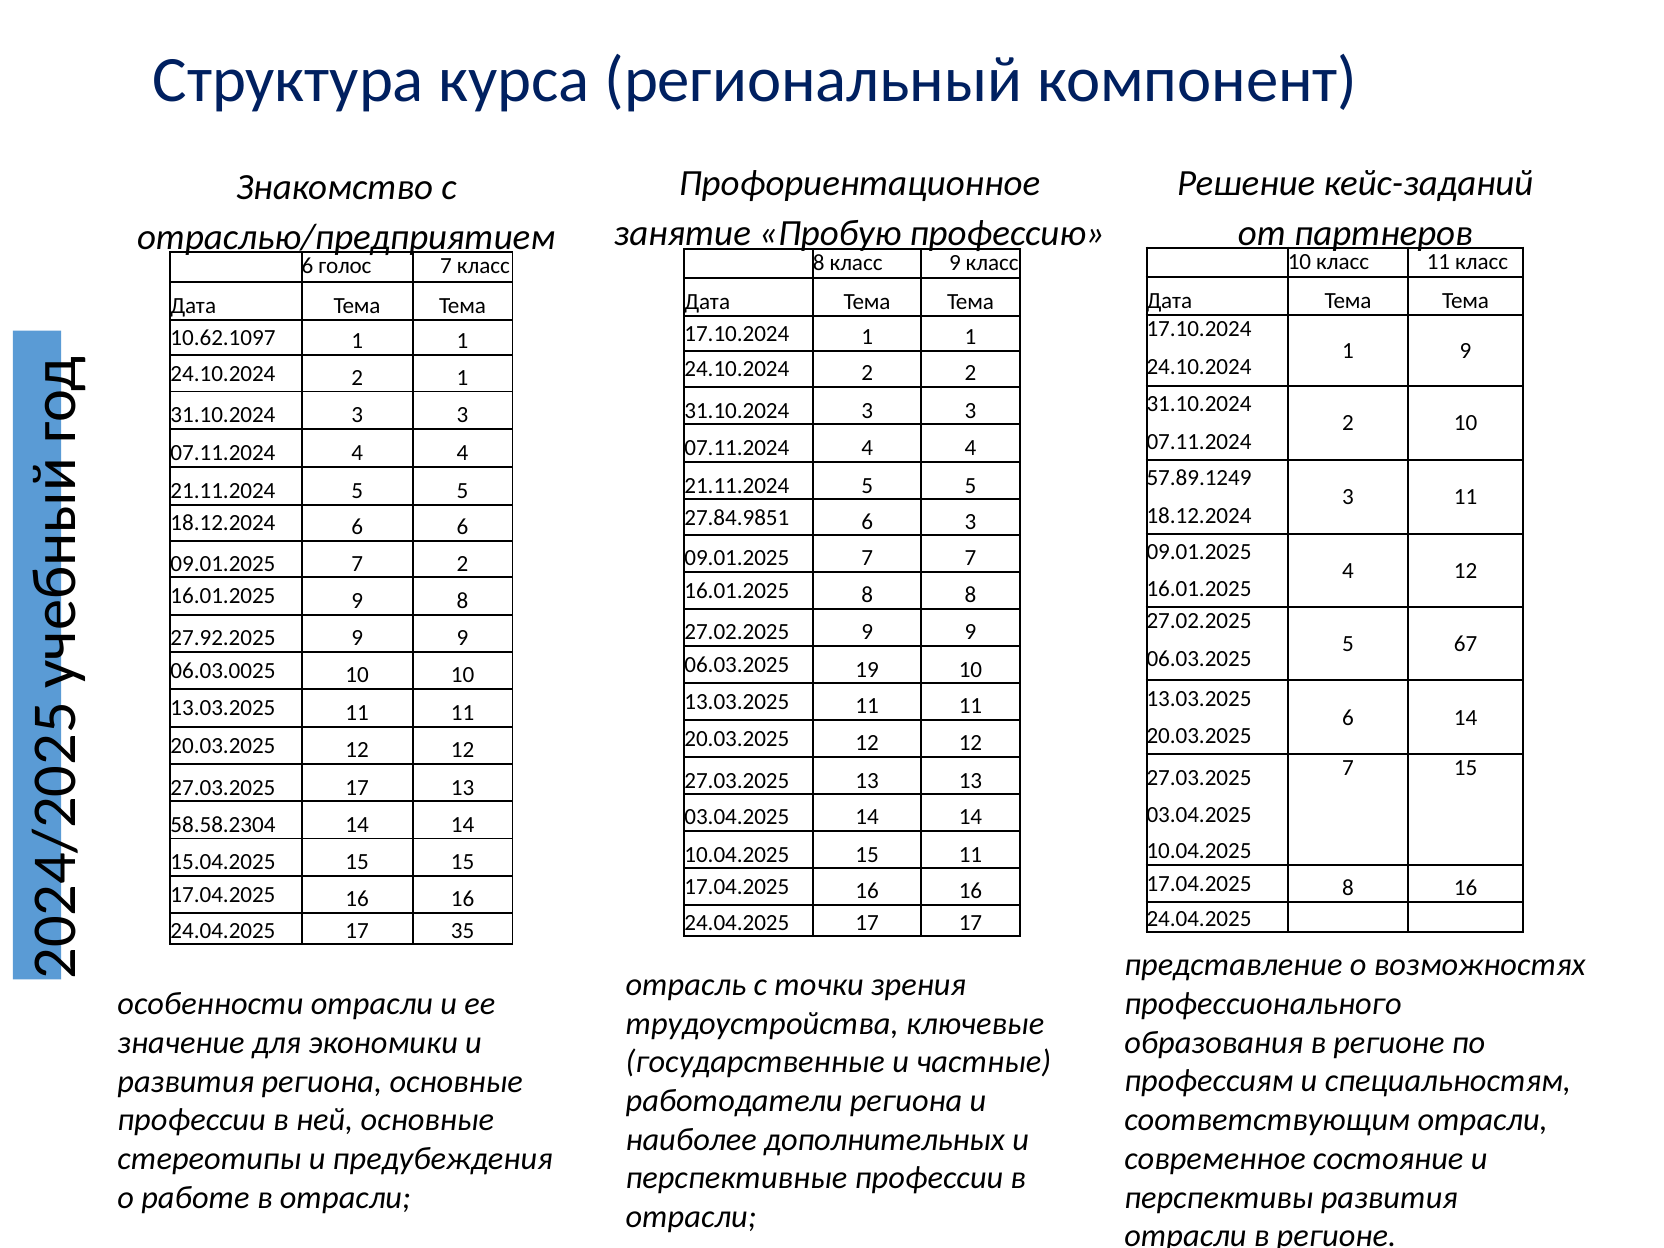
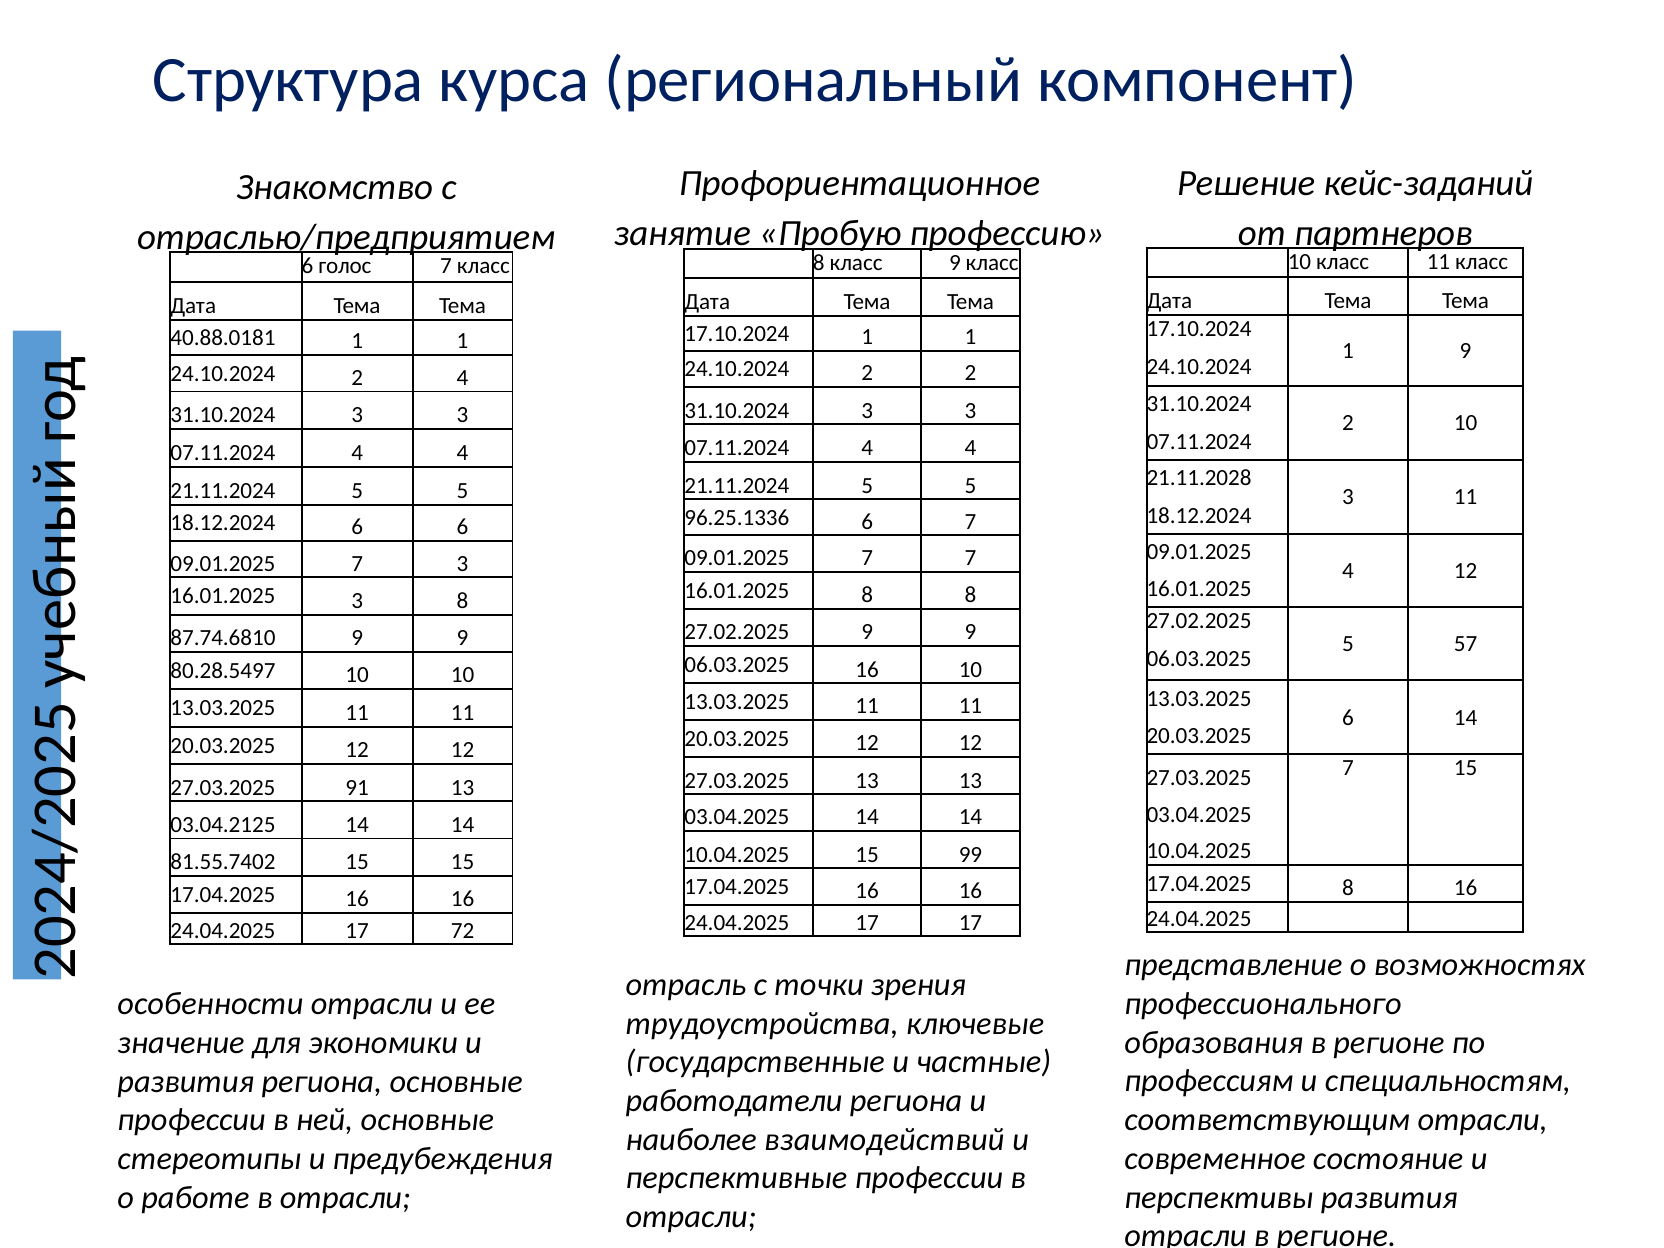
10.62.1097: 10.62.1097 -> 40.88.0181 (223, 338)
24.10.2024 2 1: 1 -> 4 (463, 378)
57.89.1249: 57.89.1249 -> 21.11.2028 (1199, 478)
27.84.9851: 27.84.9851 -> 96.25.1336 (737, 518)
6 3: 3 -> 7 (970, 522)
7 2: 2 -> 3 (463, 564)
16.01.2025 9: 9 -> 3 (357, 601)
27.92.2025: 27.92.2025 -> 87.74.6810 (223, 638)
67: 67 -> 57 (1466, 644)
06.03.2025 19: 19 -> 16 (867, 669)
06.03.0025: 06.03.0025 -> 80.28.5497 (223, 671)
27.03.2025 17: 17 -> 91 (357, 787)
58.58.2304: 58.58.2304 -> 03.04.2125 (223, 825)
15 11: 11 -> 99 (970, 854)
15.04.2025: 15.04.2025 -> 81.55.7402 (223, 862)
35: 35 -> 72 (463, 931)
дополнительных: дополнительных -> взаимодействий (884, 1140)
